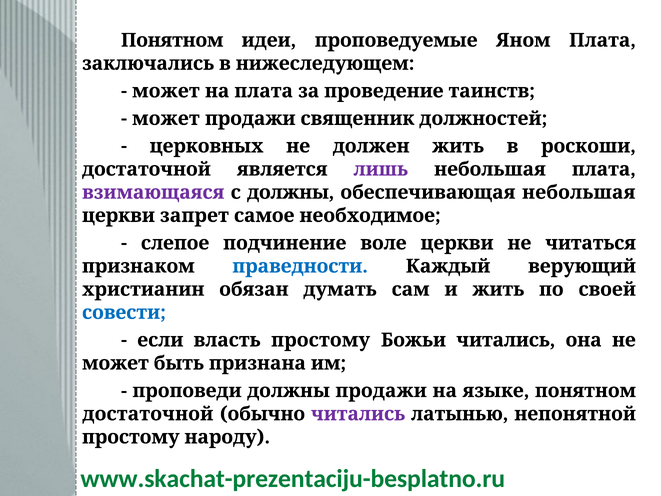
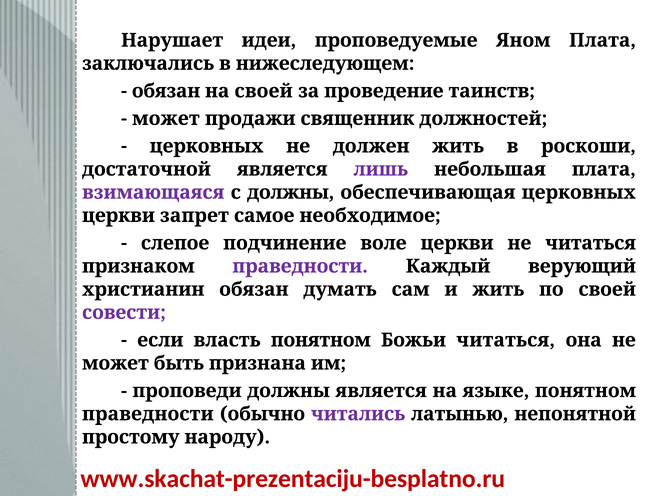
Понятном: Понятном -> Нарушает (172, 40)
может: может -> обязан (166, 91)
на плата: плата -> своей (264, 91)
обеспечивающая небольшая: небольшая -> церковных (579, 192)
праведности colour: blue -> purple (300, 266)
совести colour: blue -> purple (124, 312)
власть простому: простому -> понятном (321, 340)
Божьи читались: читались -> читаться (506, 340)
должны продажи: продажи -> является (381, 391)
достаточной: достаточной -> праведности (148, 414)
www.skachat-prezentaciju-besplatno.ru colour: green -> red (293, 478)
